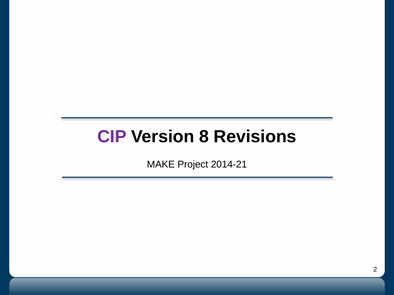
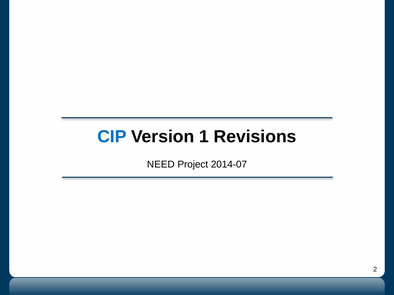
CIP colour: purple -> blue (112, 137)
8: 8 -> 1 (204, 137)
MAKE: MAKE -> NEED (161, 165)
2014-21: 2014-21 -> 2014-07 (229, 165)
